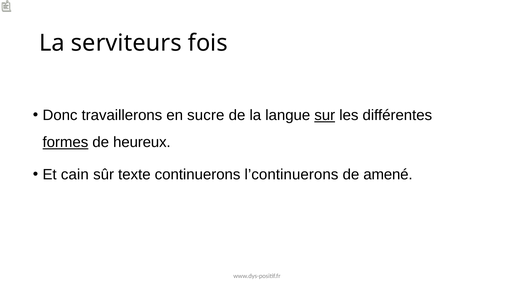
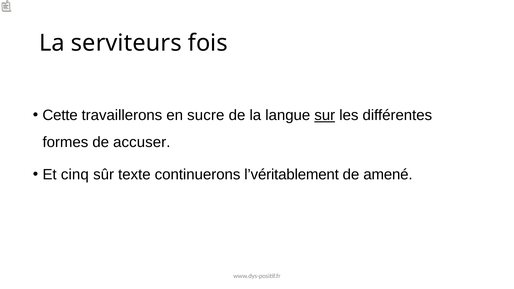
Donc: Donc -> Cette (60, 115)
formes underline: present -> none (65, 142)
heureux: heureux -> accuser (142, 142)
cain: cain -> cinq (75, 175)
l’continuerons: l’continuerons -> l’véritablement (292, 175)
